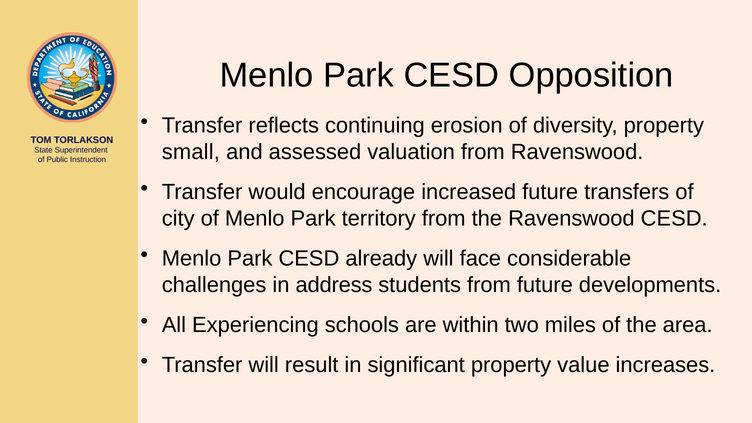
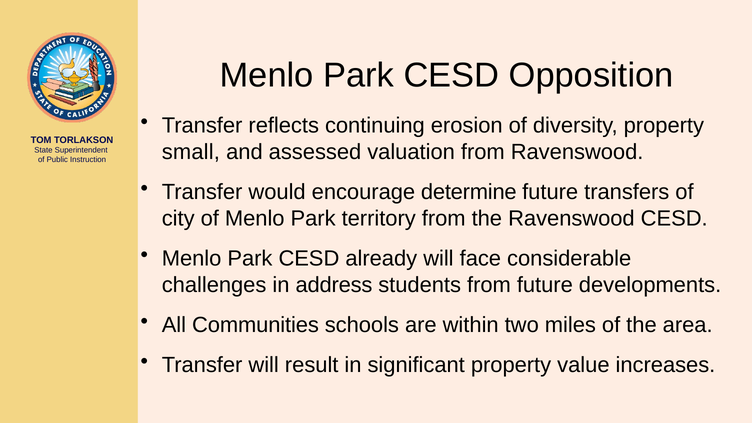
increased: increased -> determine (469, 192)
Experiencing: Experiencing -> Communities (255, 325)
